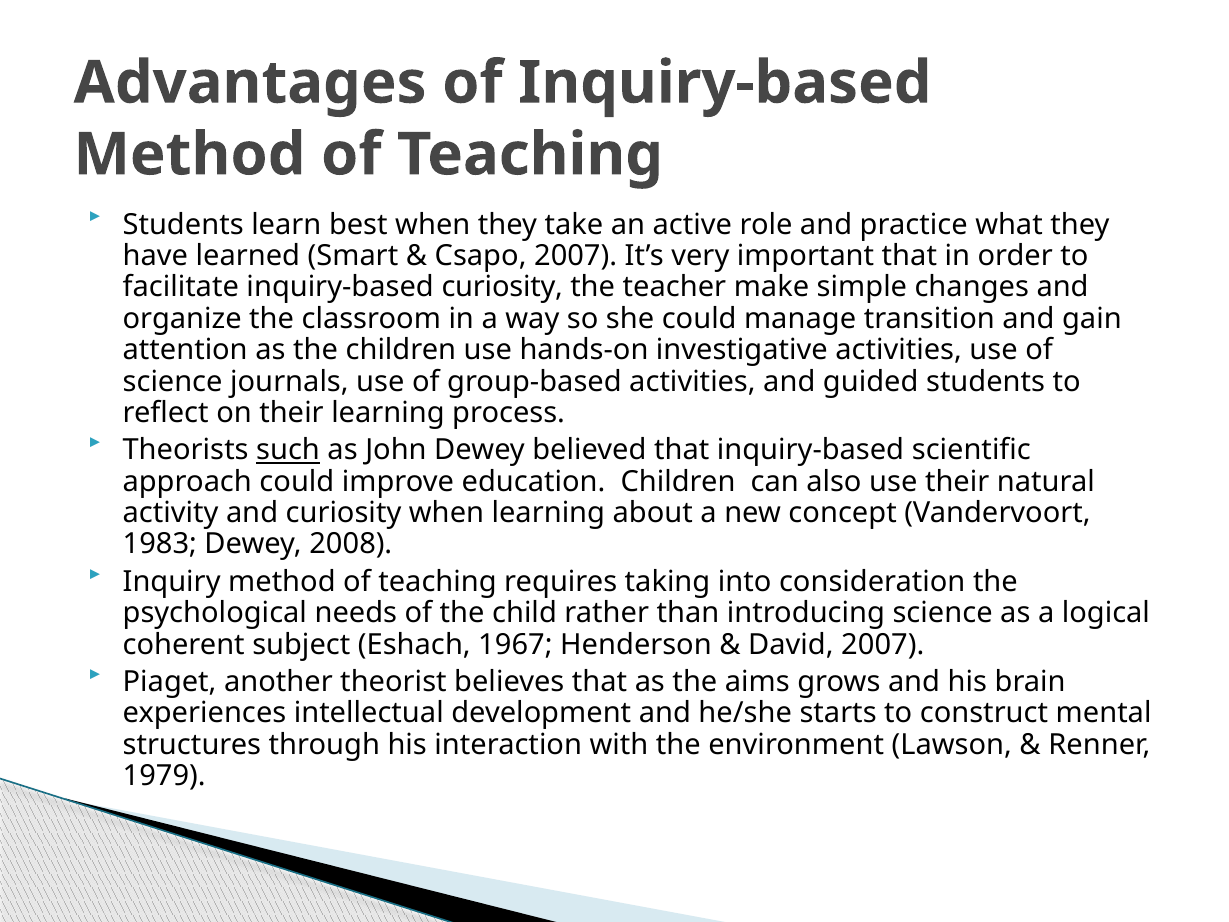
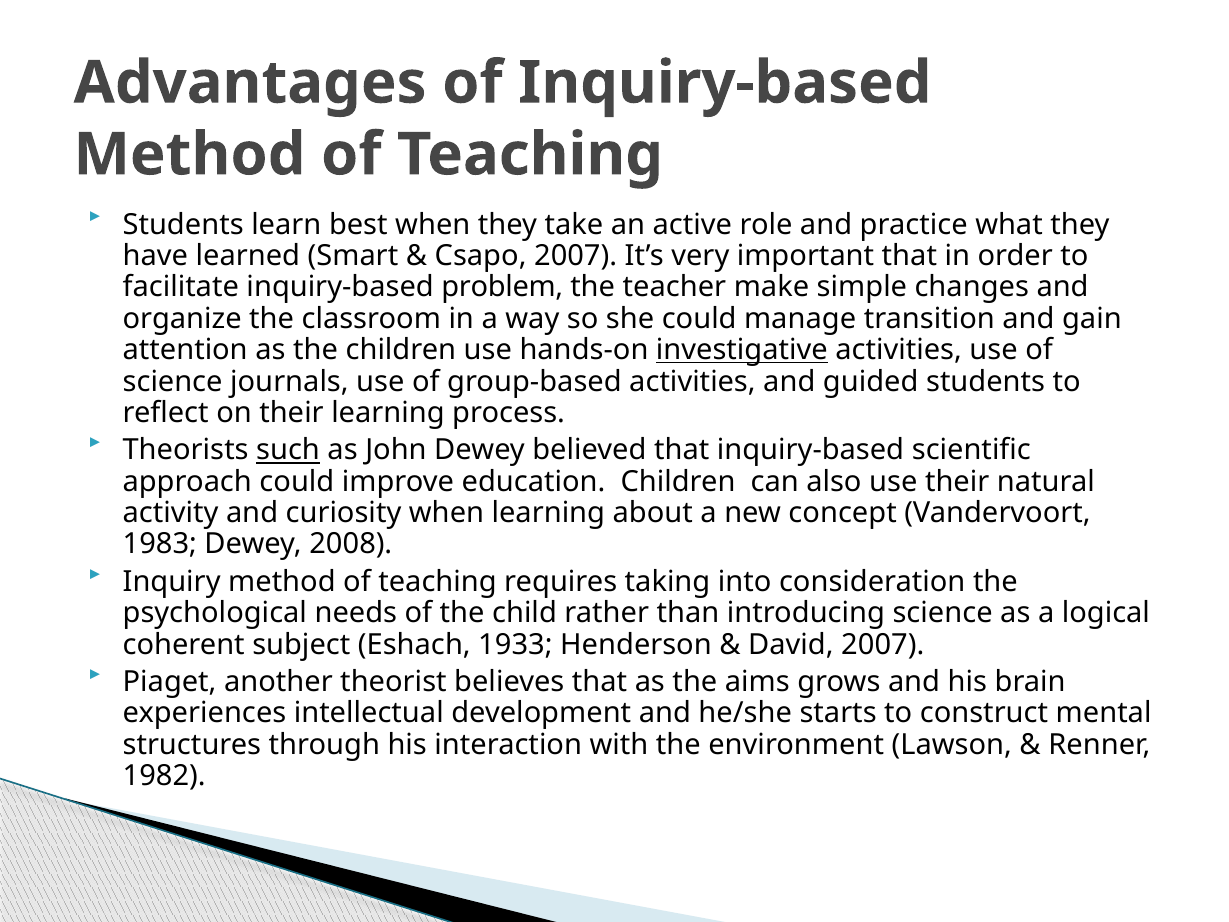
inquiry-based curiosity: curiosity -> problem (502, 287)
investigative underline: none -> present (742, 350)
1967: 1967 -> 1933 (515, 644)
1979: 1979 -> 1982 (164, 776)
